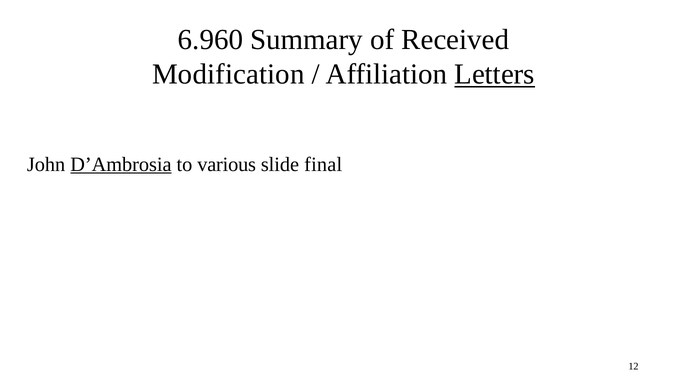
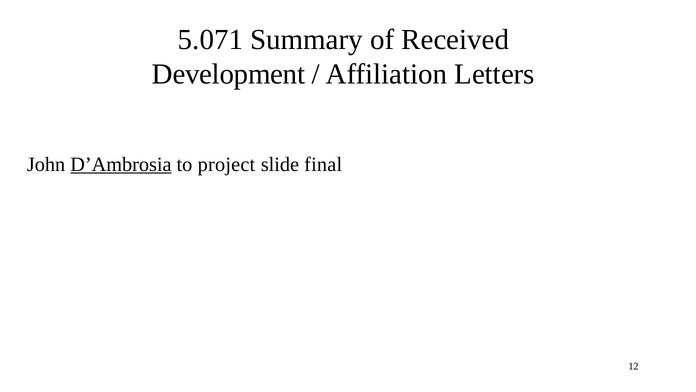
6.960: 6.960 -> 5.071 (210, 39)
Modification: Modification -> Development (229, 74)
Letters underline: present -> none (495, 74)
various: various -> project (226, 164)
